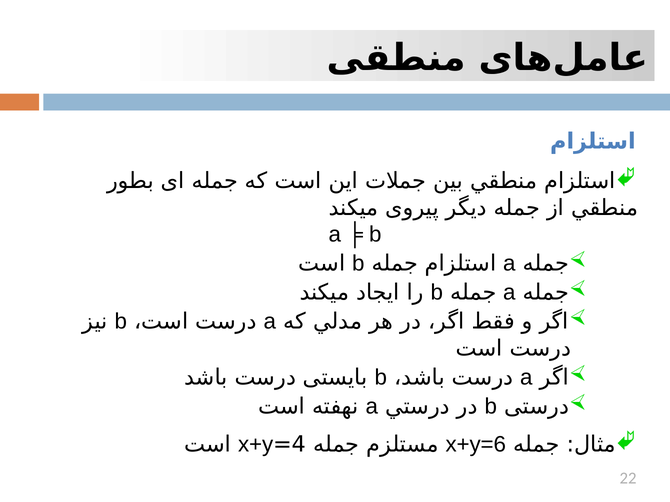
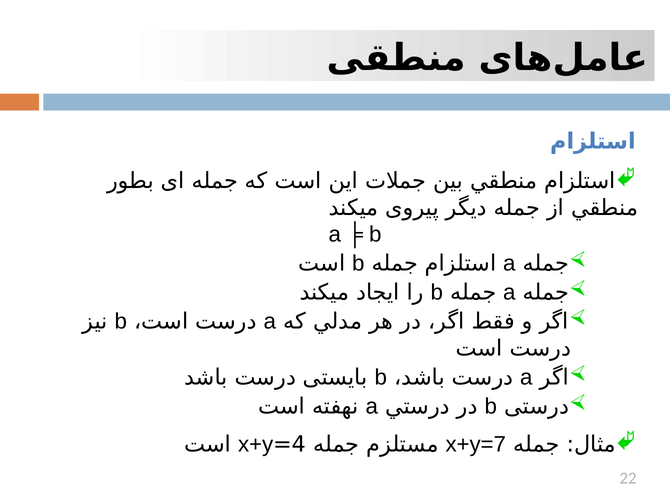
x+y=6: x+y=6 -> x+y=7 (476, 445)
